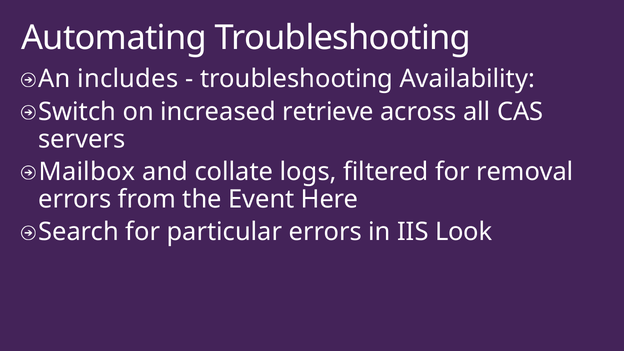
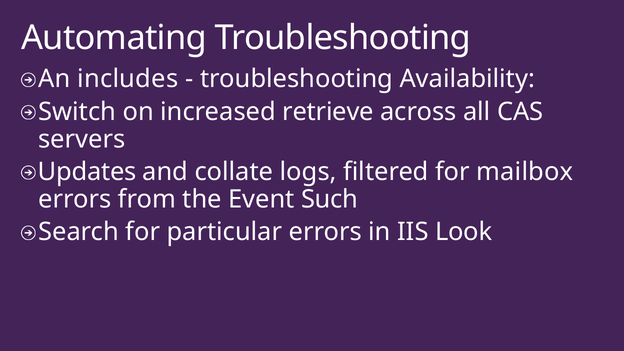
Mailbox: Mailbox -> Updates (87, 172)
removal: removal -> mailbox (525, 172)
Here: Here -> Such (330, 199)
